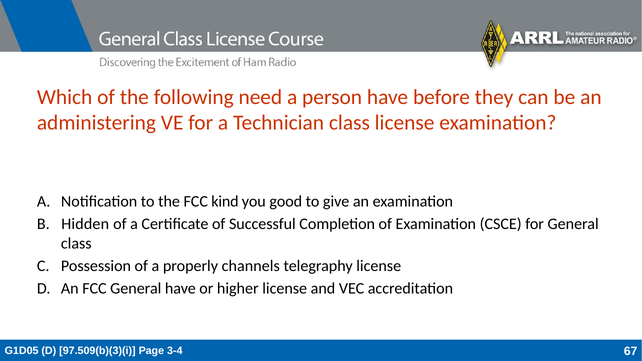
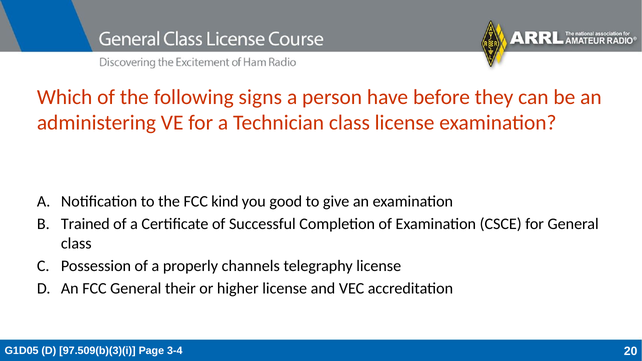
need: need -> signs (260, 97)
Hidden: Hidden -> Trained (85, 224)
General have: have -> their (180, 288)
67: 67 -> 20 (631, 351)
